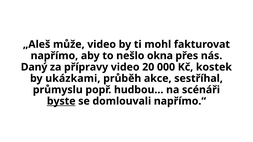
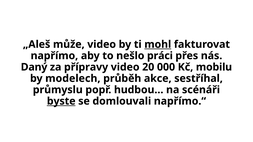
mohl underline: none -> present (158, 44)
okna: okna -> práci (160, 56)
kostek: kostek -> mobilu (214, 67)
ukázkami: ukázkami -> modelech (73, 79)
